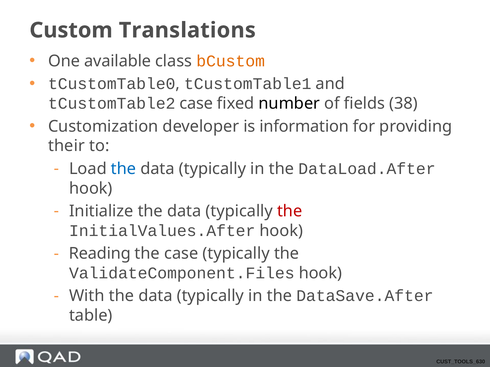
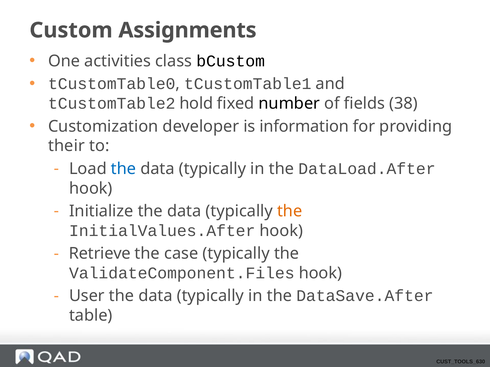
Translations: Translations -> Assignments (187, 30)
available: available -> activities (118, 61)
bCustom colour: orange -> black (231, 61)
tCustomTable2 case: case -> hold (196, 104)
the colour: red -> orange (290, 211)
Reading: Reading -> Retrieve (100, 254)
With: With -> User (87, 296)
